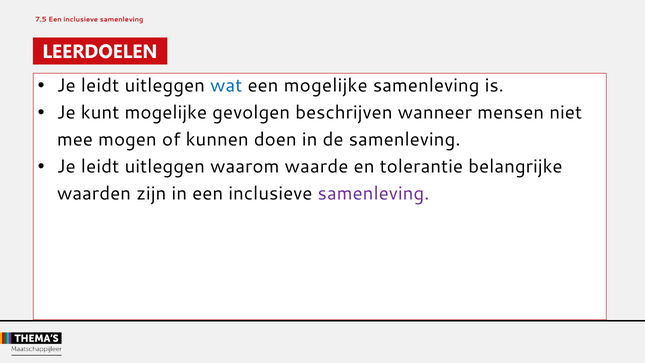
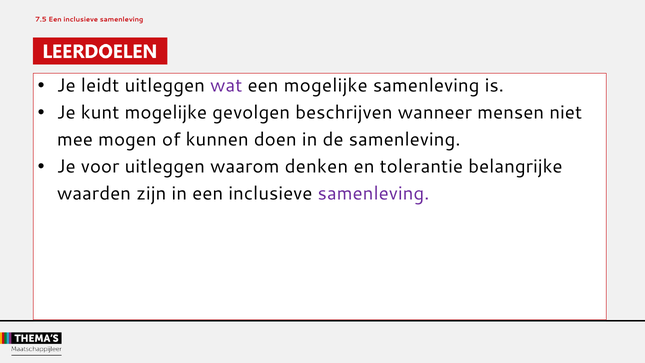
wat colour: blue -> purple (226, 85)
leidt: leidt -> voor (100, 167)
waarde: waarde -> denken (316, 167)
